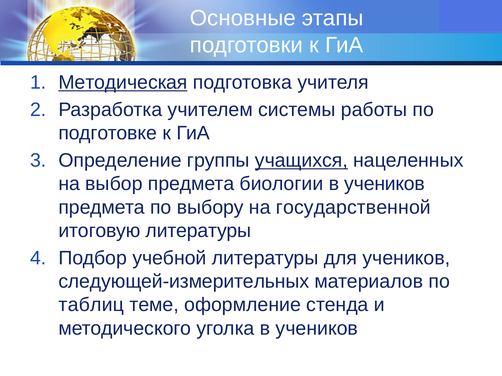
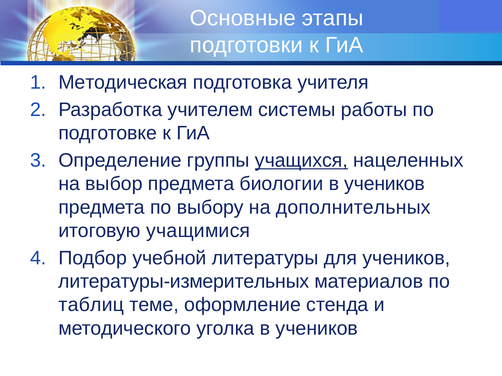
Методическая underline: present -> none (123, 83)
государственной: государственной -> дополнительных (353, 208)
итоговую литературы: литературы -> учащимися (198, 231)
следующей-измерительных: следующей-измерительных -> литературы-измерительных (184, 282)
